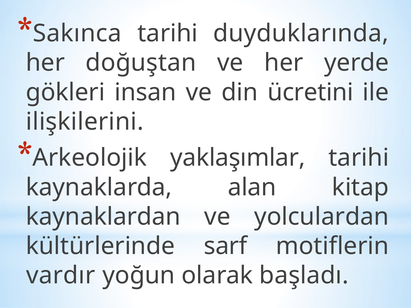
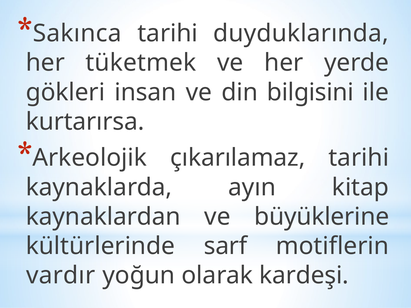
doğuştan: doğuştan -> tüketmek (141, 63)
ücretini: ücretini -> bilgisini (310, 92)
ilişkilerini: ilişkilerini -> kurtarırsa (85, 122)
yaklaşımlar: yaklaşımlar -> çıkarılamaz (238, 158)
alan: alan -> ayın (252, 187)
yolculardan: yolculardan -> büyüklerine (322, 217)
başladı: başladı -> kardeşi (304, 276)
